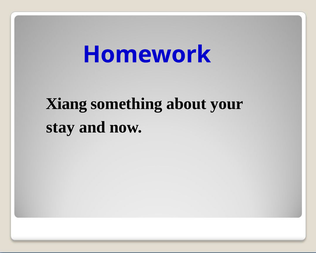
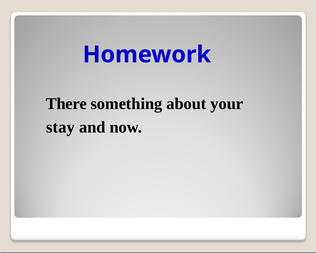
Xiang: Xiang -> There (66, 104)
